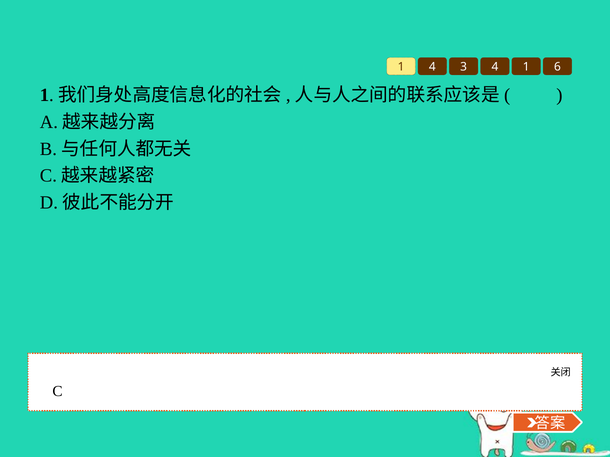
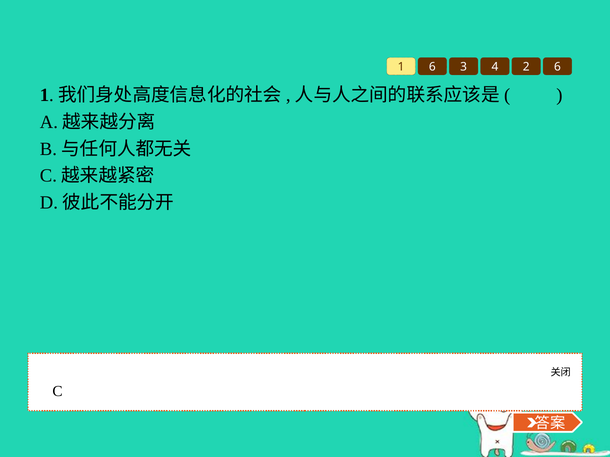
1 4: 4 -> 6 (432, 67)
4 1: 1 -> 2 (526, 67)
